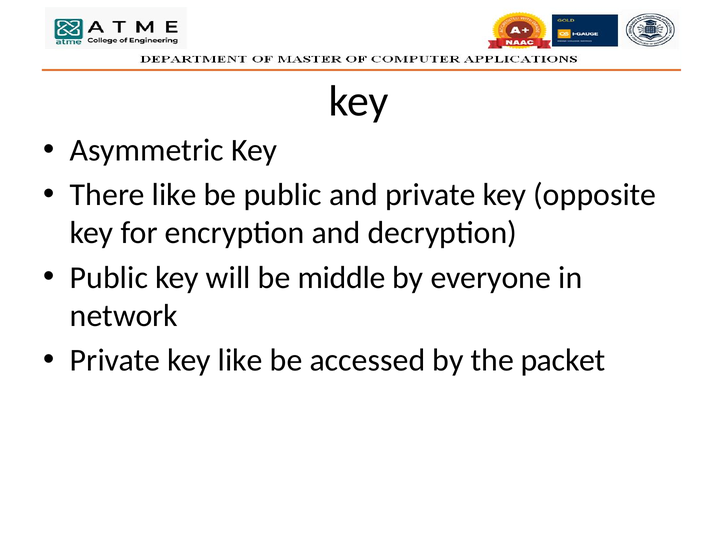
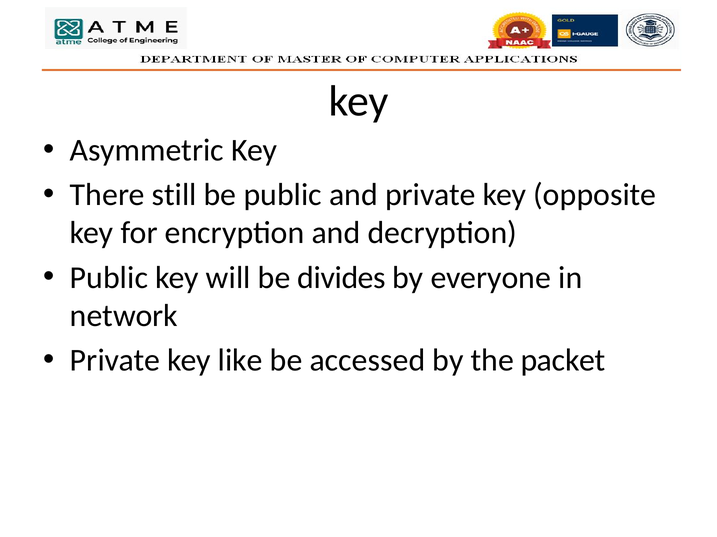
There like: like -> still (174, 195)
middle: middle -> divides (342, 278)
